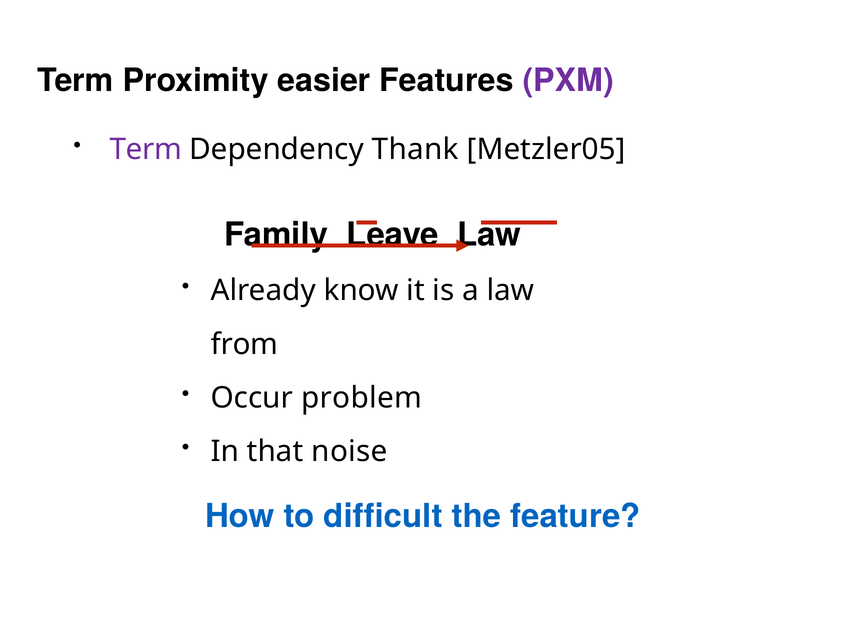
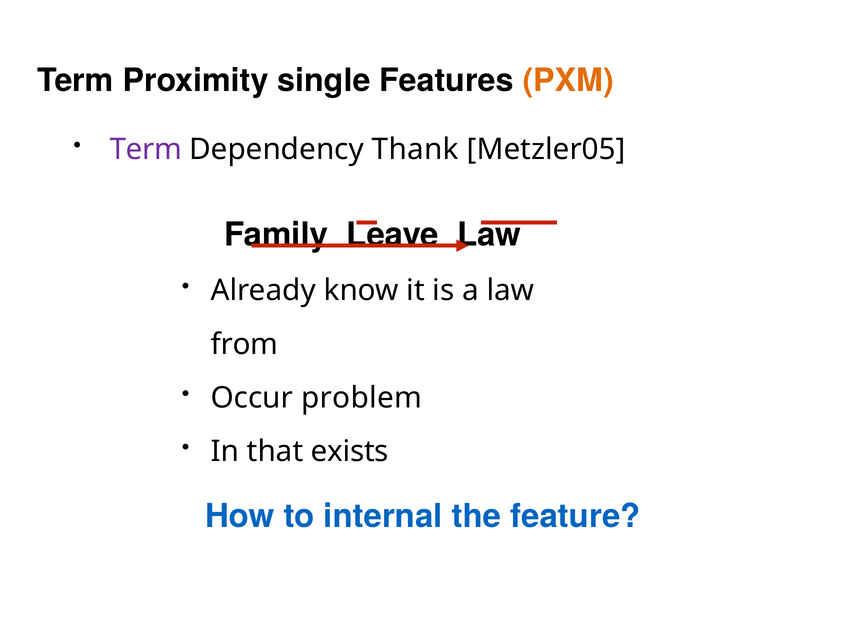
easier: easier -> single (324, 81)
PXM colour: purple -> orange (568, 81)
noise: noise -> exists (350, 451)
difficult: difficult -> internal (383, 516)
